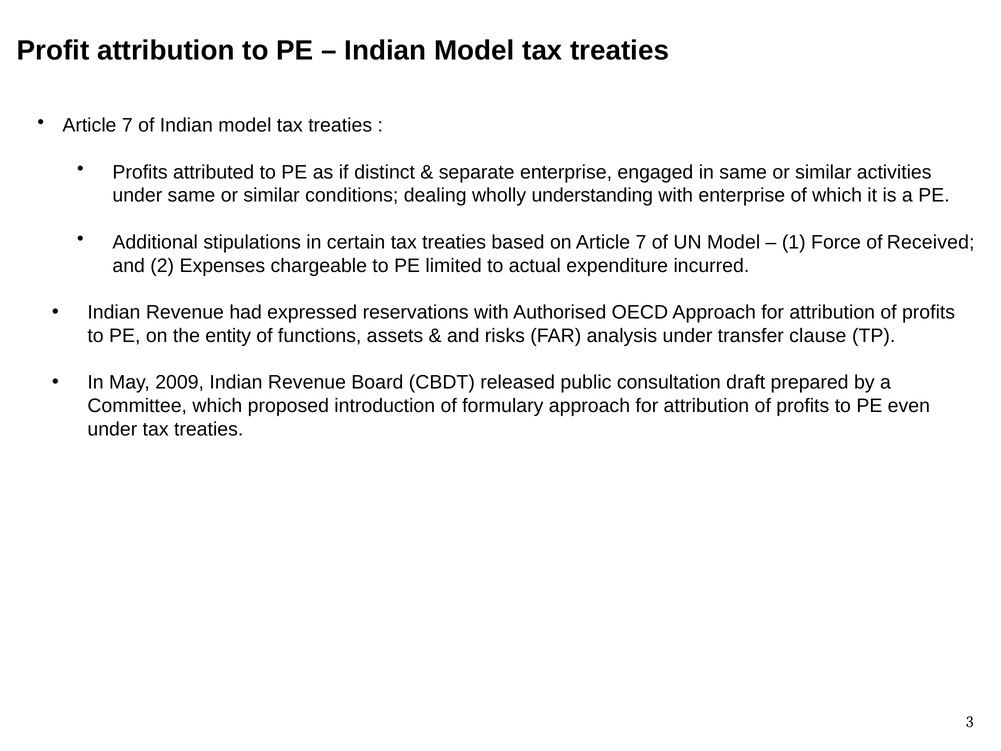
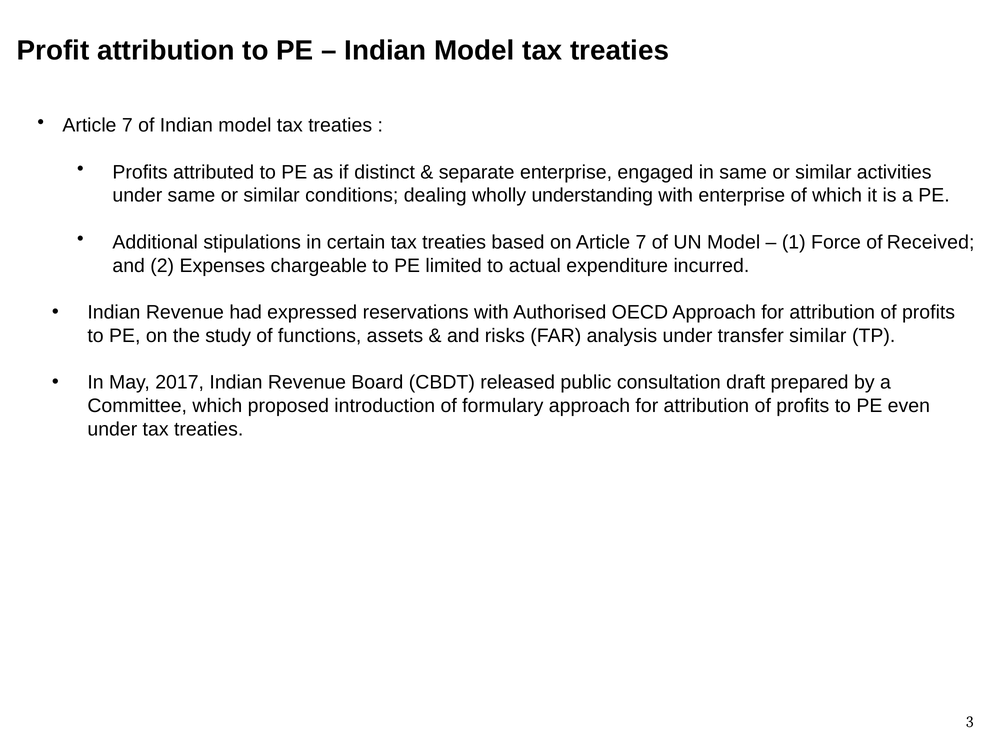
entity: entity -> study (228, 336)
transfer clause: clause -> similar (818, 336)
2009: 2009 -> 2017 (180, 382)
